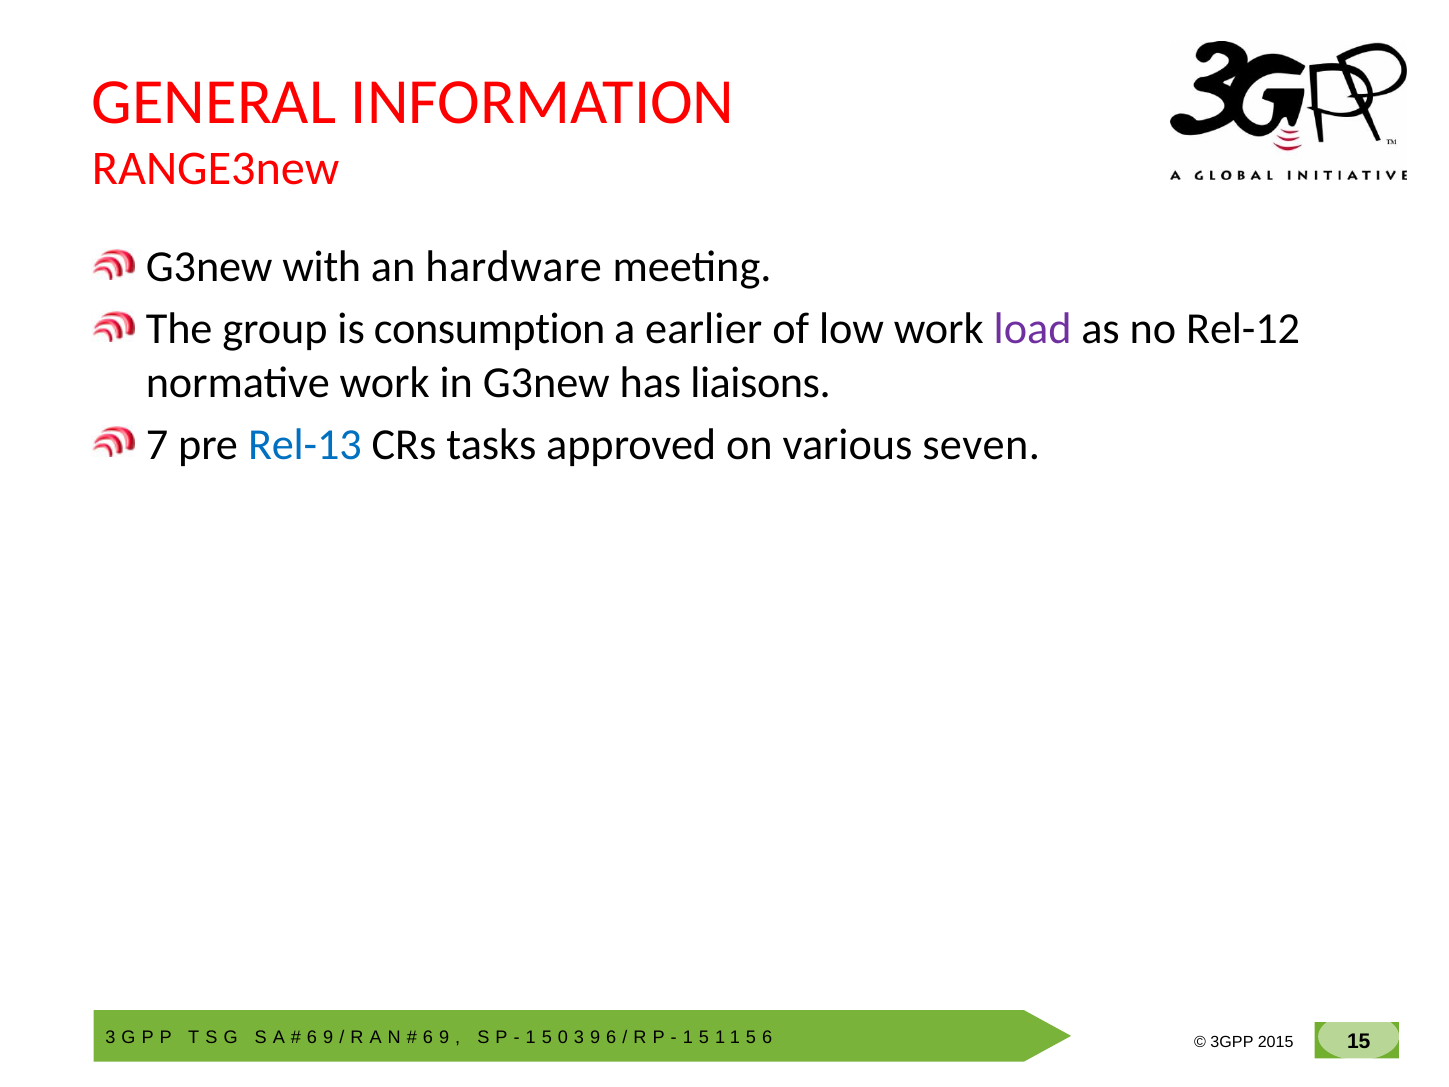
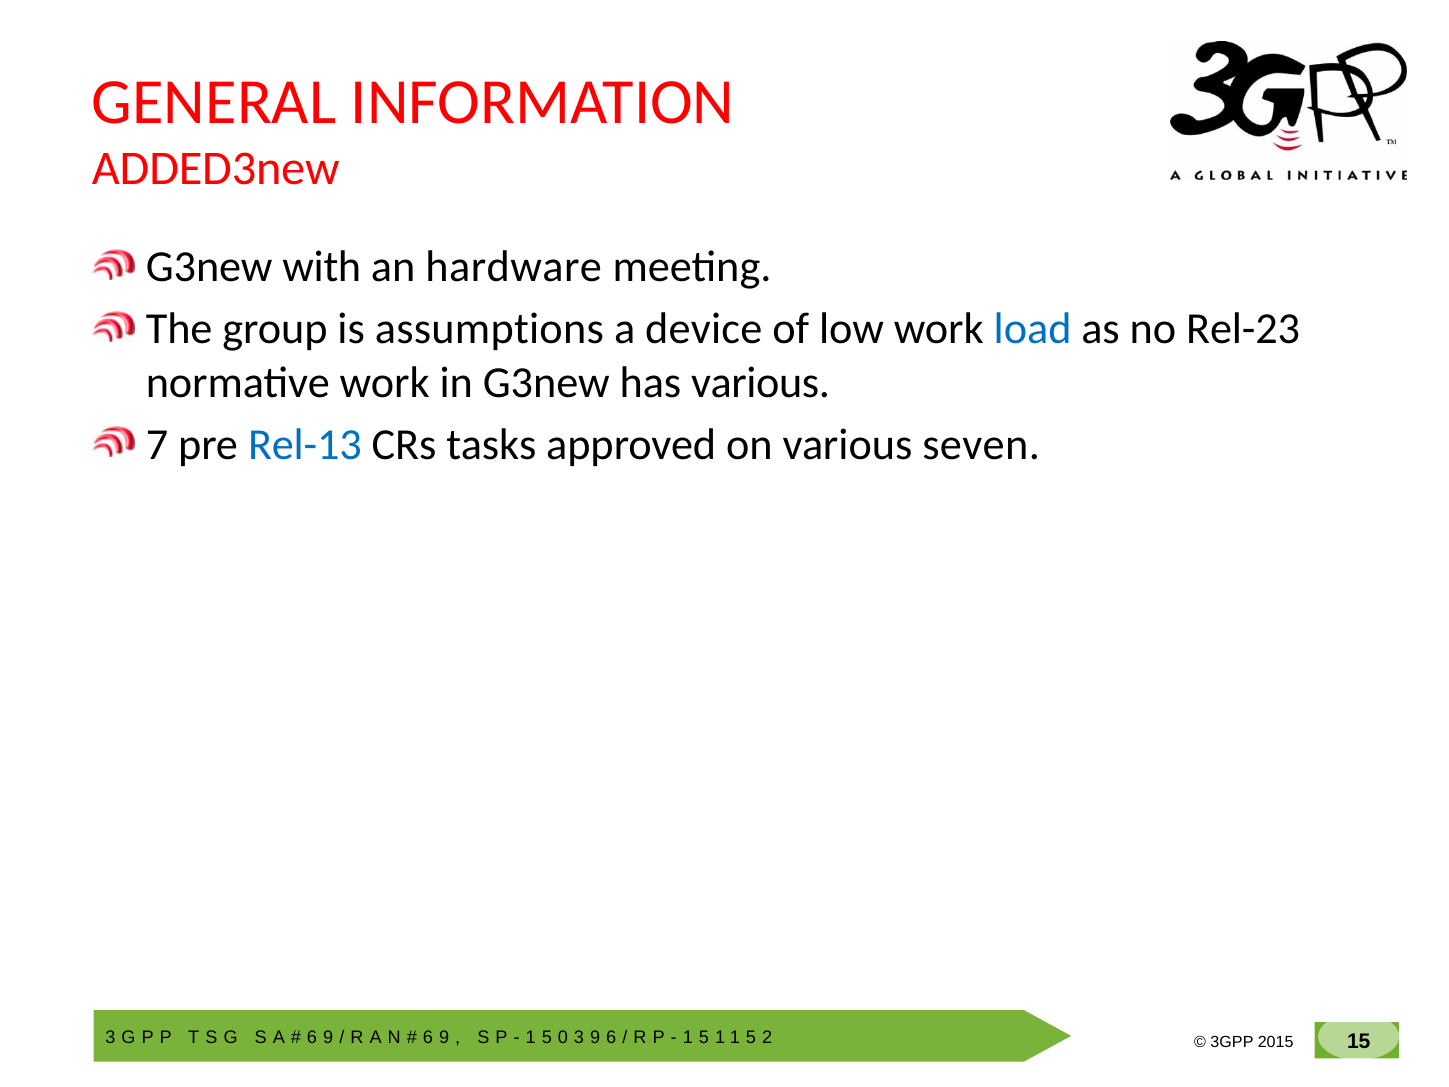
RANGE3new: RANGE3new -> ADDED3new (216, 169)
consumption: consumption -> assumptions (489, 329)
earlier: earlier -> device (704, 329)
load colour: purple -> blue (1033, 329)
Rel-12: Rel-12 -> Rel-23 (1243, 329)
has liaisons: liaisons -> various (761, 382)
6: 6 -> 2 (767, 1037)
